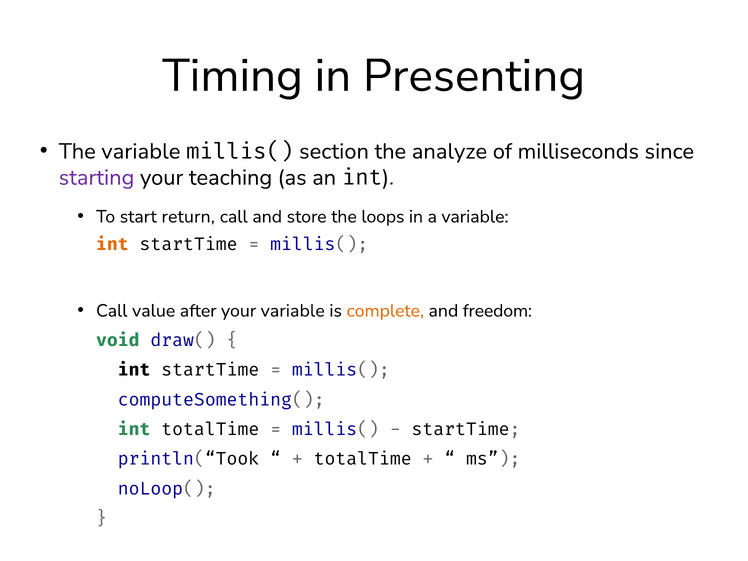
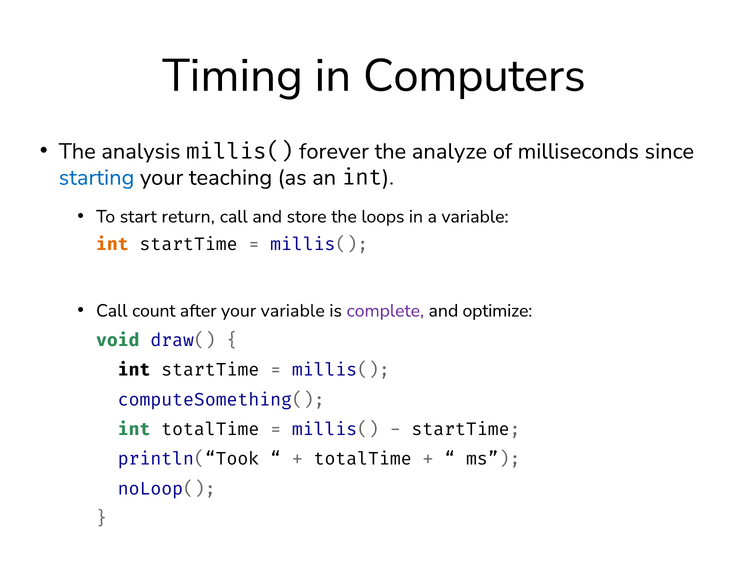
Presenting: Presenting -> Computers (474, 76)
The variable: variable -> analysis (141, 151)
section: section -> forever (334, 151)
starting colour: purple -> blue (97, 178)
value: value -> count (154, 311)
complete colour: orange -> purple (385, 311)
freedom: freedom -> optimize (497, 311)
